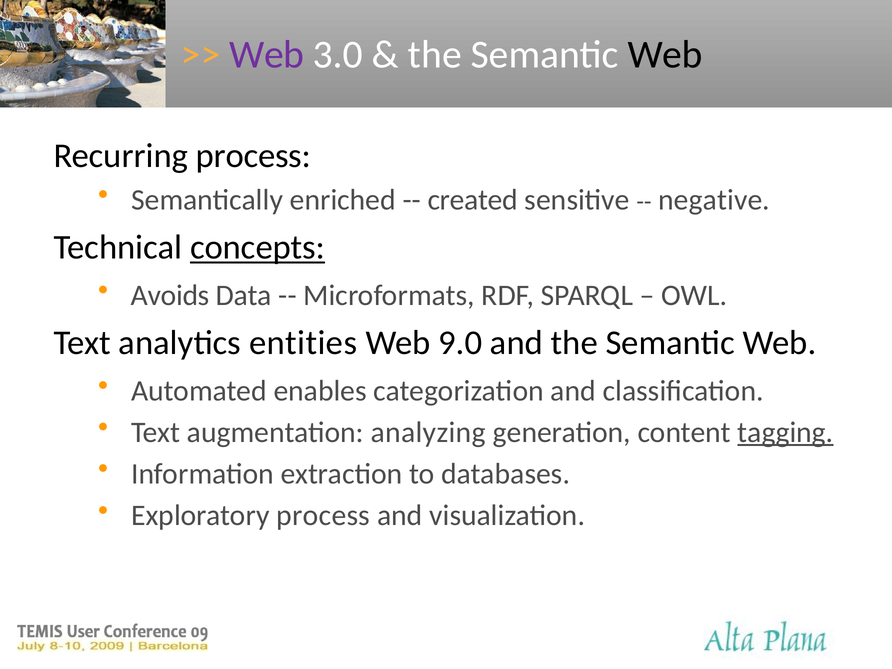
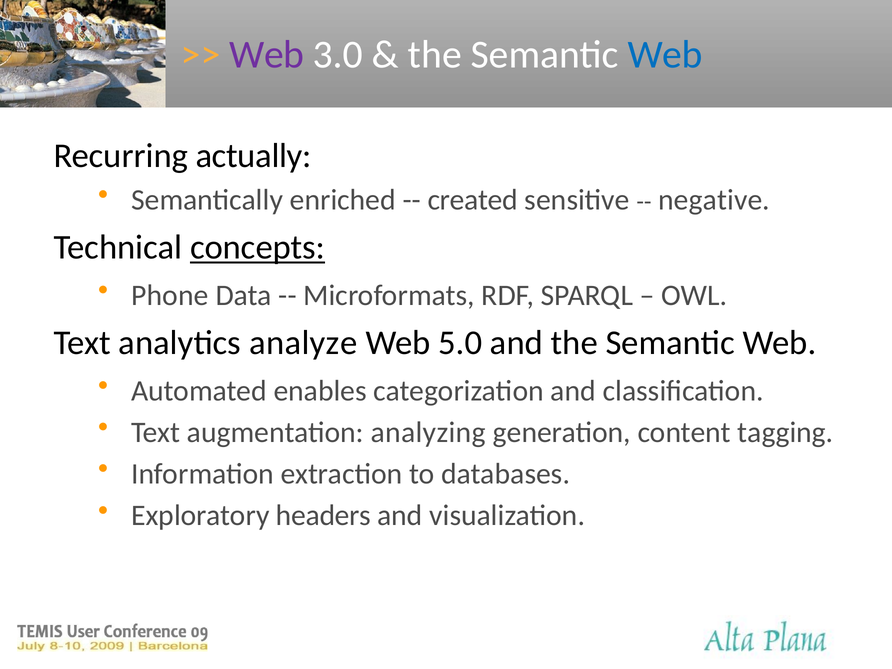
Web colour: black -> blue (665, 55)
Recurring process: process -> actually (254, 156)
Avoids: Avoids -> Phone (170, 295)
entities: entities -> analyze (303, 343)
9.0: 9.0 -> 5.0 (460, 343)
tagging underline: present -> none (785, 432)
Exploratory process: process -> headers (323, 516)
